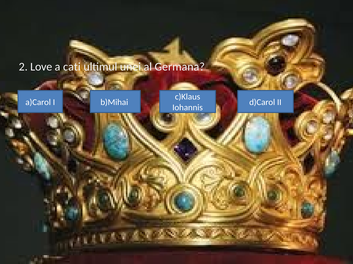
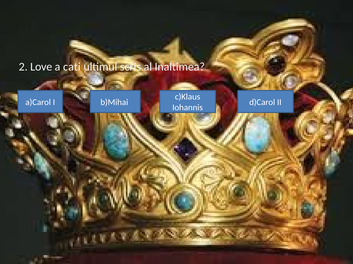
unei: unei -> scris (130, 67)
Germana: Germana -> Inaltimea (180, 67)
